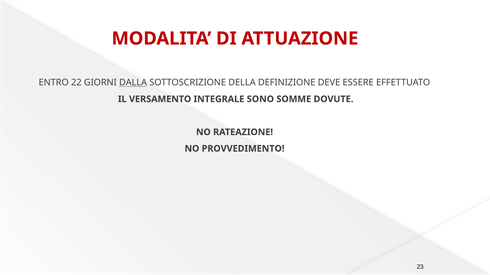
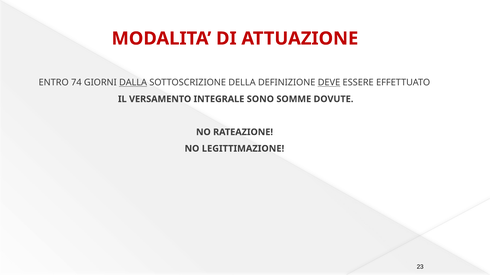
22: 22 -> 74 (76, 83)
DEVE underline: none -> present (329, 83)
PROVVEDIMENTO: PROVVEDIMENTO -> LEGITTIMAZIONE (243, 149)
